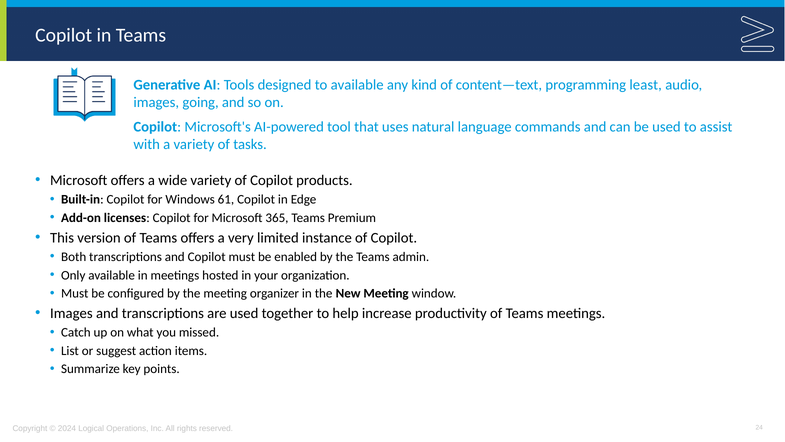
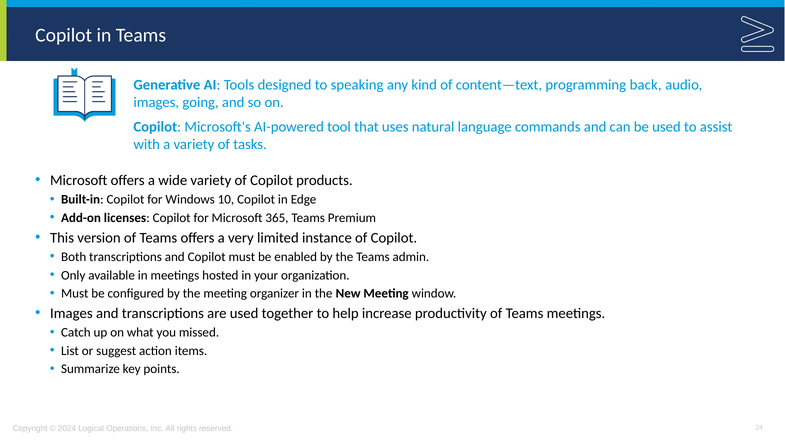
to available: available -> speaking (357, 85)
least: least -> back (646, 85)
61: 61 -> 10 (226, 199)
